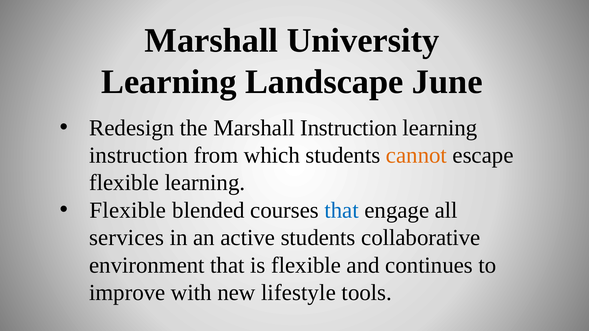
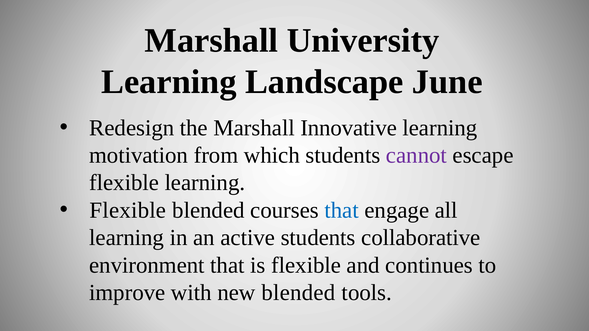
Marshall Instruction: Instruction -> Innovative (349, 128)
instruction: instruction -> motivation (139, 155)
cannot colour: orange -> purple (416, 155)
services: services -> learning (127, 238)
new lifestyle: lifestyle -> blended (298, 293)
